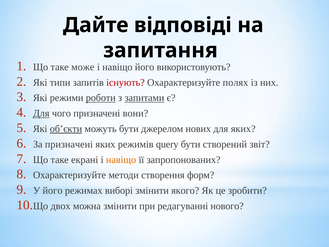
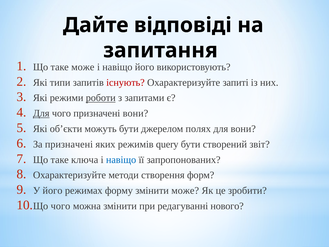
полях: полях -> запиті (236, 82)
запитами underline: present -> none (144, 98)
об’єкти underline: present -> none (66, 129)
нових: нових -> полях (198, 129)
для яких: яких -> вони (243, 129)
екрані: екрані -> ключа (85, 160)
навіщо colour: orange -> blue (121, 160)
виборі: виборі -> форму (119, 190)
змінити якого: якого -> може (185, 190)
Що двох: двох -> чого (60, 206)
